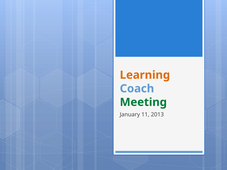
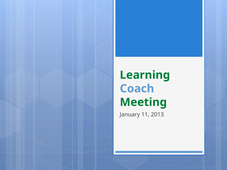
Learning colour: orange -> green (145, 75)
